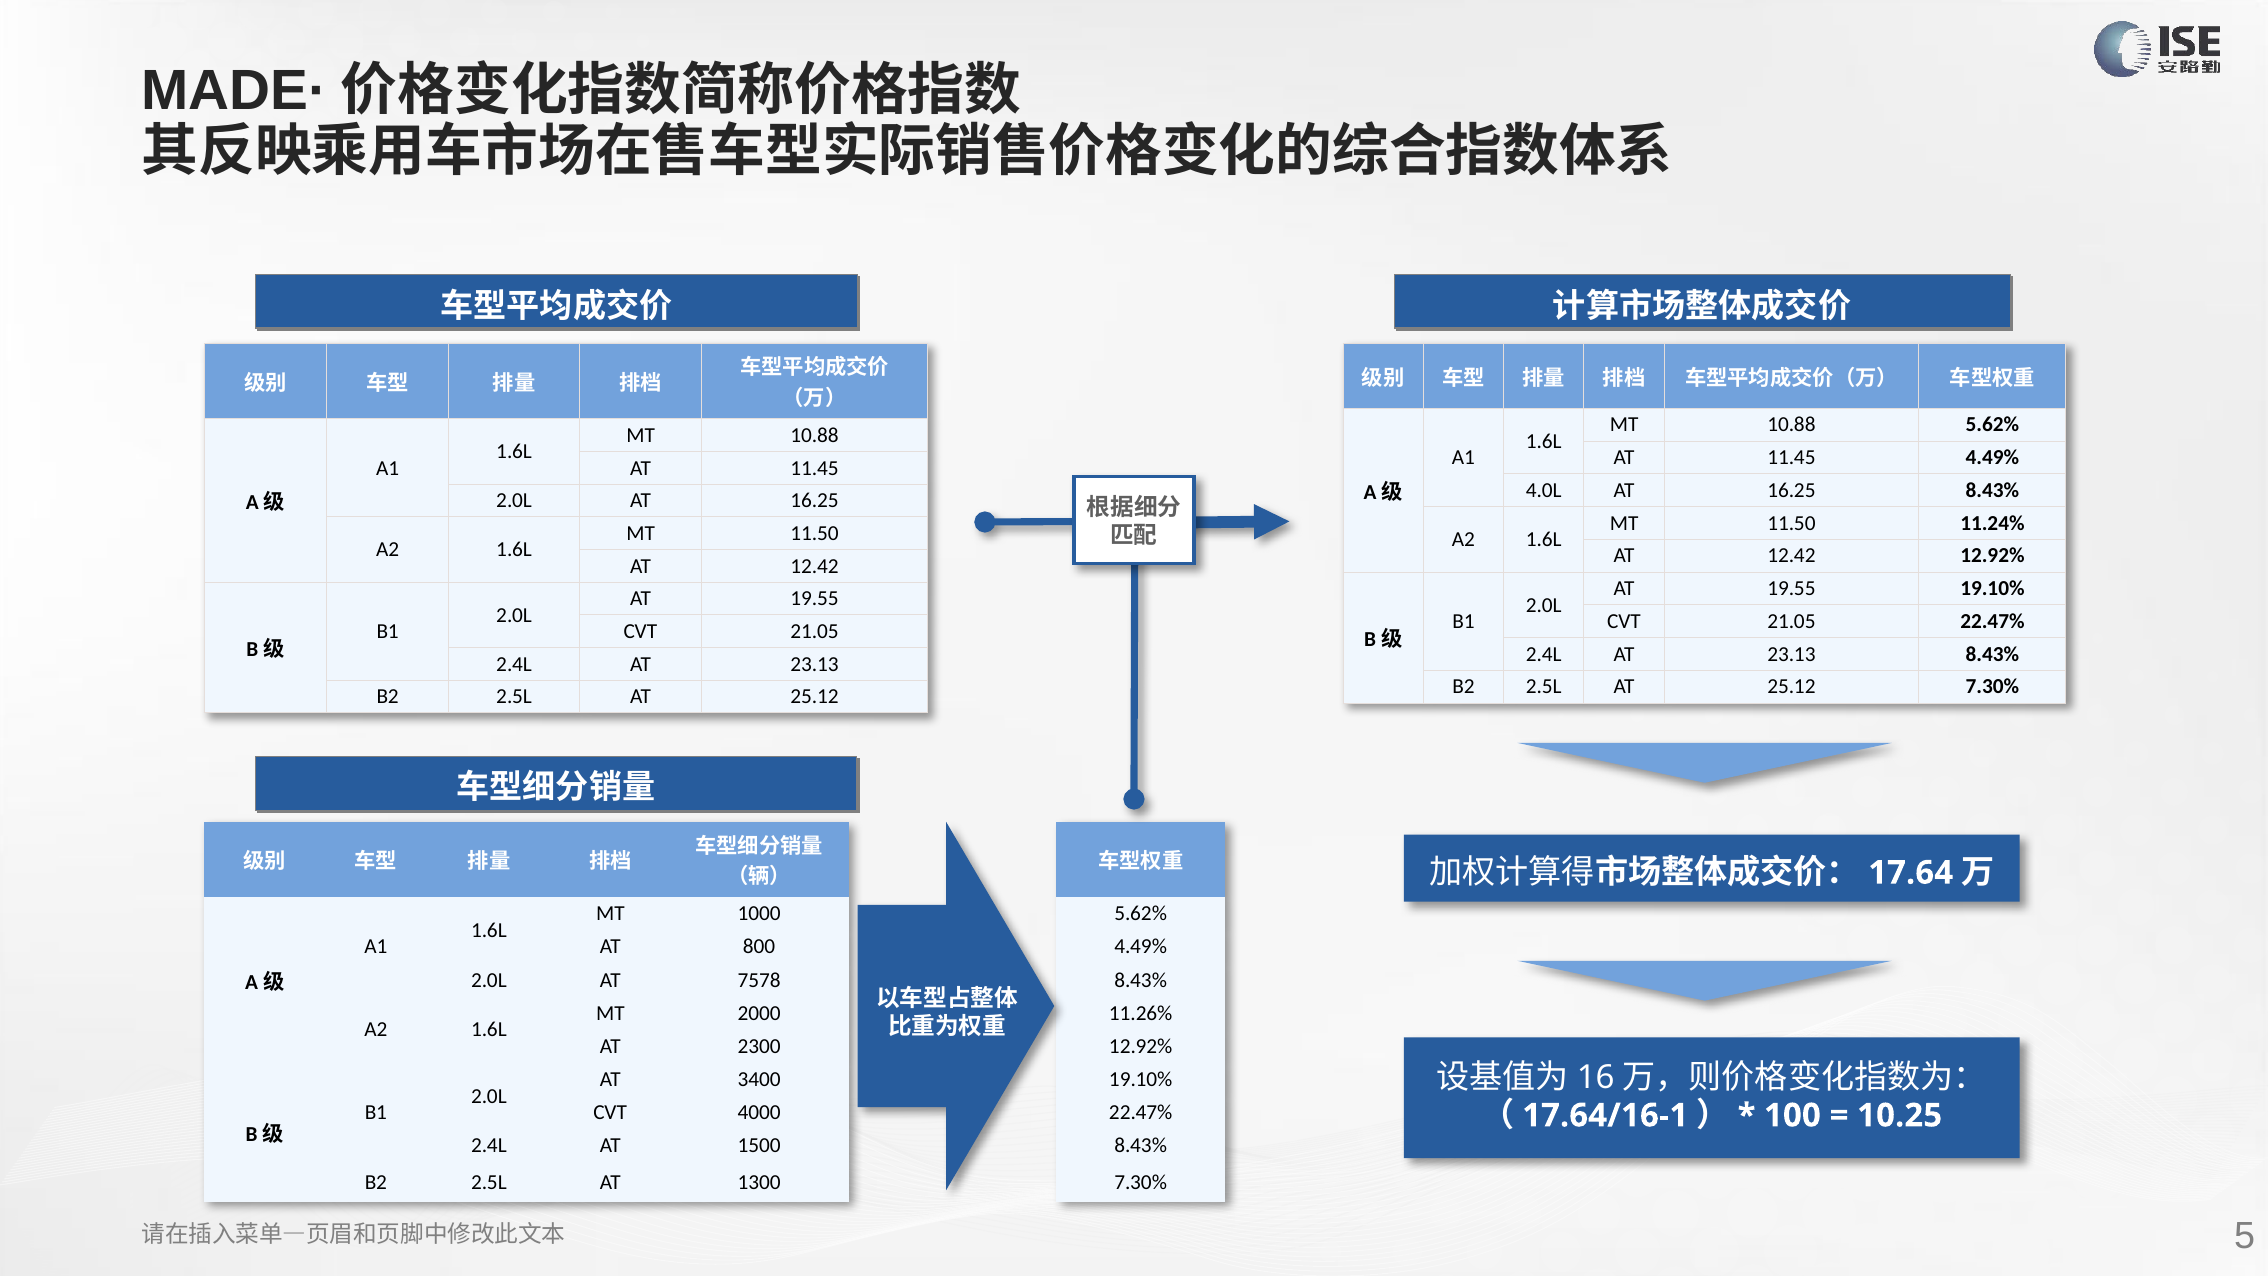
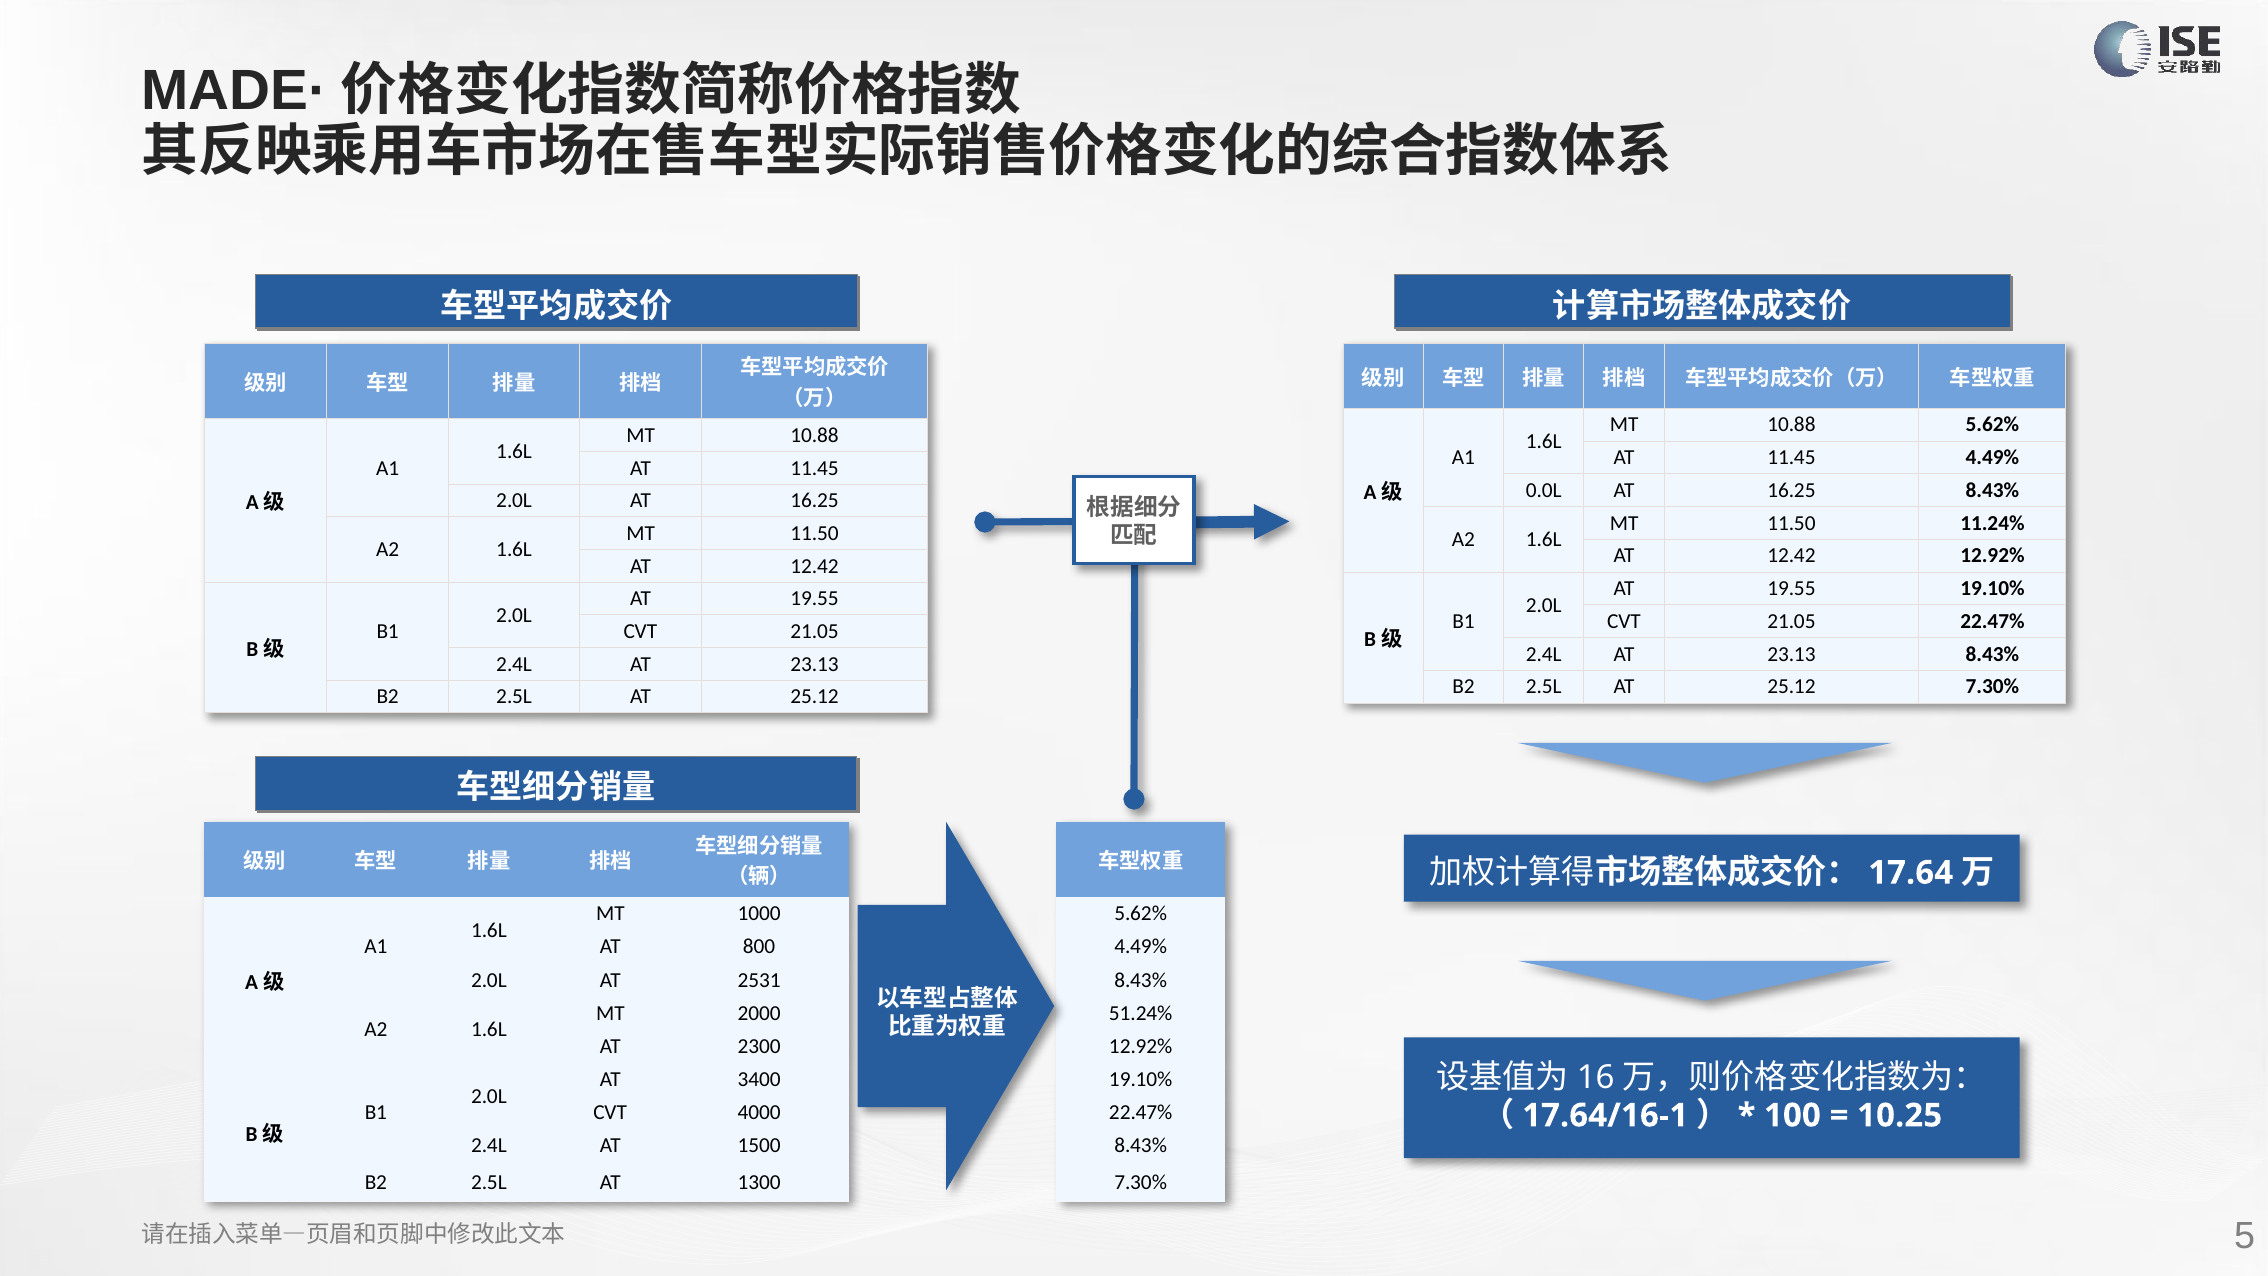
4.0L: 4.0L -> 0.0L (1544, 490)
7578: 7578 -> 2531 (759, 980)
11.26%: 11.26% -> 51.24% (1141, 1013)
